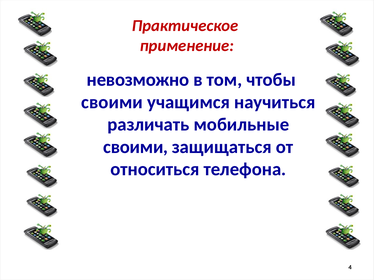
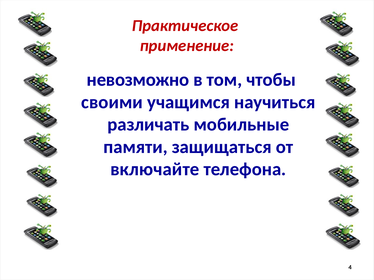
своими: своими -> памяти (136, 147)
относиться: относиться -> включайте (155, 170)
